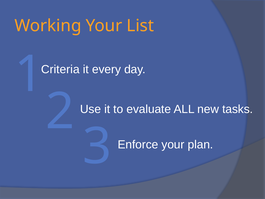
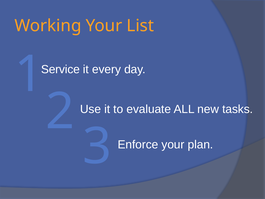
Criteria: Criteria -> Service (60, 69)
